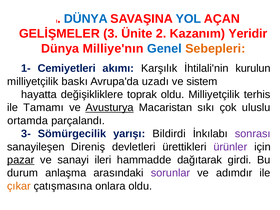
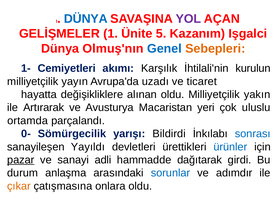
YOL colour: blue -> purple (188, 19)
3: 3 -> 1 (111, 34)
2: 2 -> 5 (161, 34)
Yeridir: Yeridir -> Işgalci (248, 34)
Milliye'nın: Milliye'nın -> Olmuş'nın (113, 49)
baskı: baskı -> yayın (75, 81)
sistem: sistem -> ticaret (202, 81)
toprak: toprak -> alınan (142, 95)
terhis: terhis -> yakın (257, 95)
Tamamı: Tamamı -> Artırarak (44, 108)
Avusturya underline: present -> none (110, 108)
sıkı: sıkı -> yeri (206, 108)
3-: 3- -> 0- (26, 134)
sonrası colour: purple -> blue (253, 134)
Direniş: Direniş -> Yayıldı (88, 147)
ürünler colour: purple -> blue (230, 147)
ileri: ileri -> adli (103, 160)
sorunlar colour: purple -> blue (171, 173)
